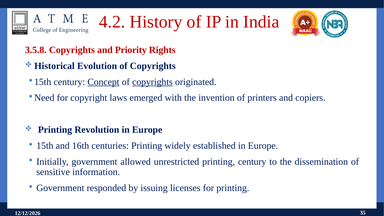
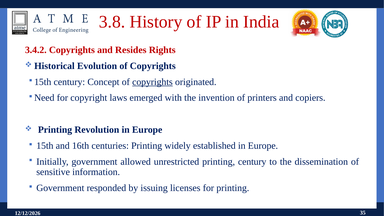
4.2: 4.2 -> 3.8 (112, 22)
3.5.8: 3.5.8 -> 3.4.2 (36, 50)
Priority: Priority -> Resides (131, 50)
Concept underline: present -> none (103, 82)
